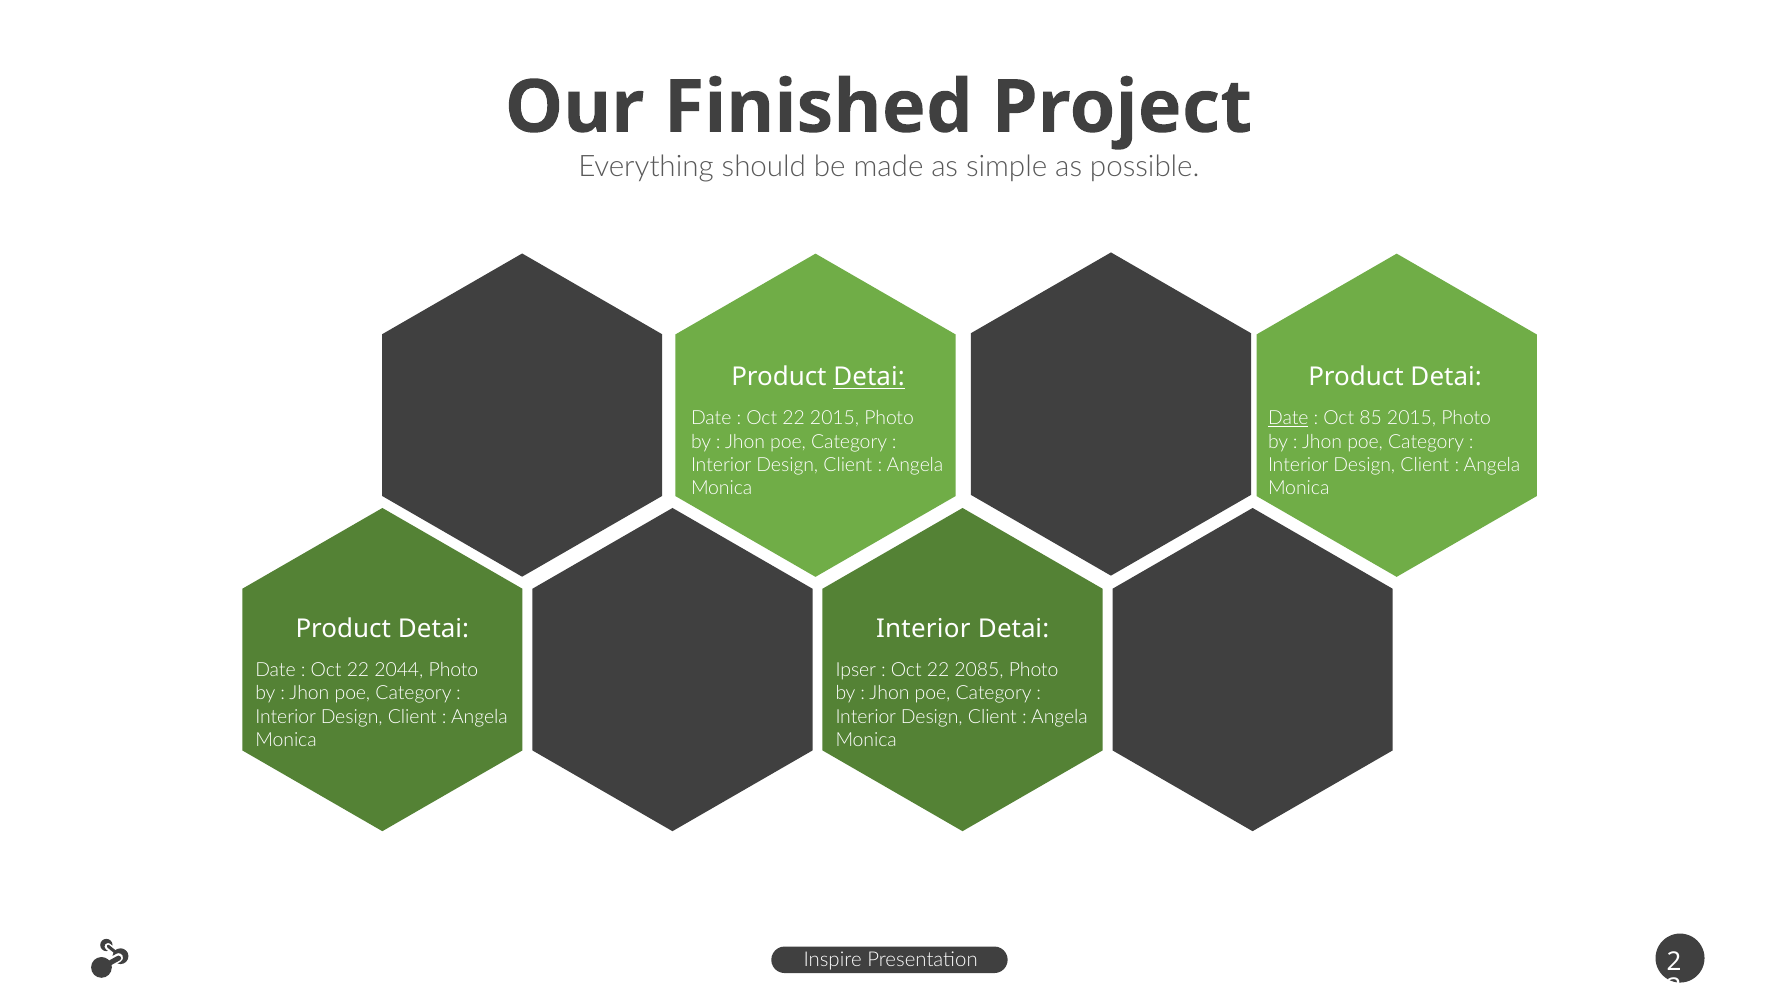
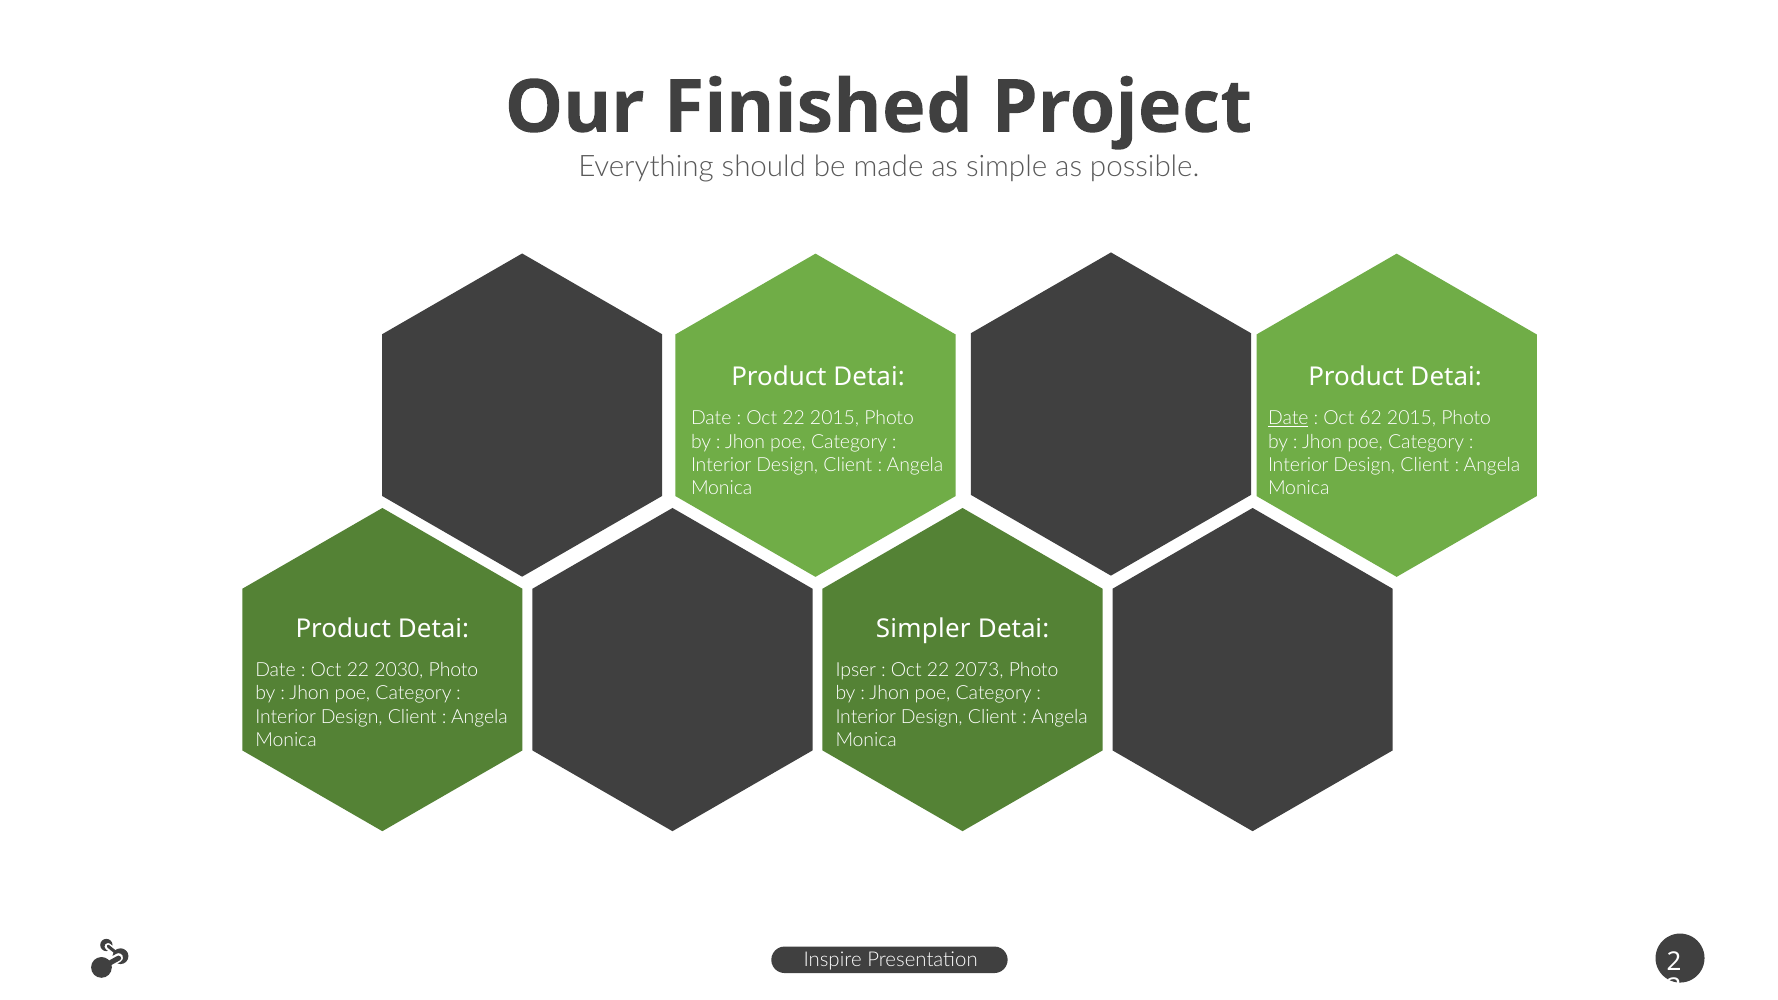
Detai underline: present -> none (869, 377)
85: 85 -> 62 (1371, 418)
Interior: Interior -> Simpler (923, 629)
2044: 2044 -> 2030 (399, 670)
2085: 2085 -> 2073 (979, 670)
